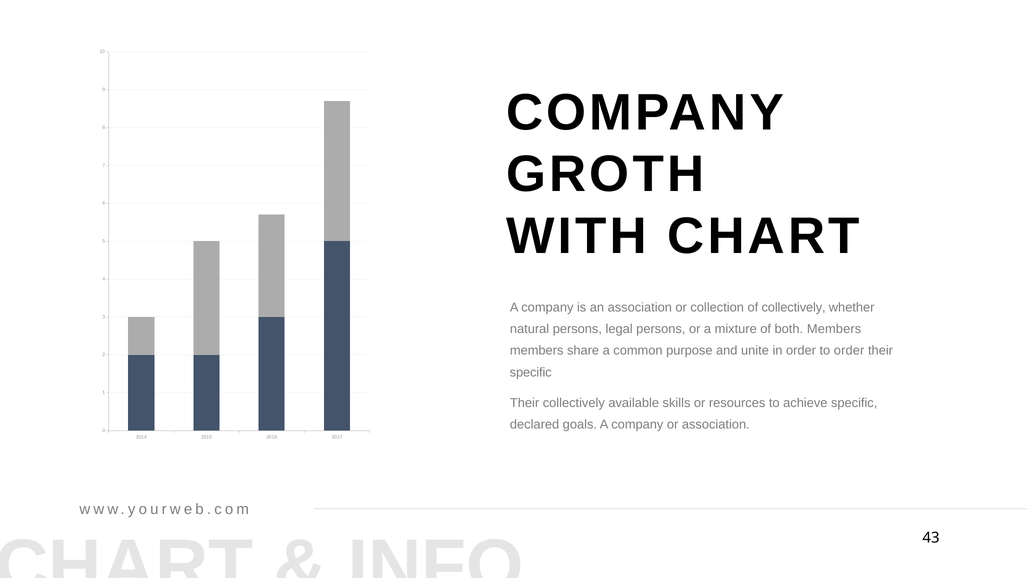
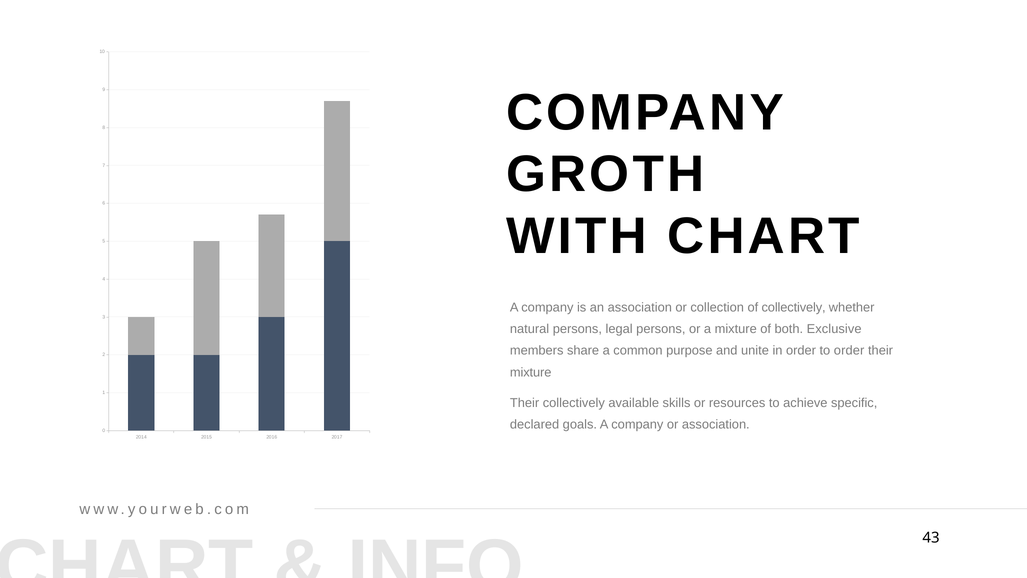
both Members: Members -> Exclusive (834, 329)
specific: specific -> mixture (531, 372)
